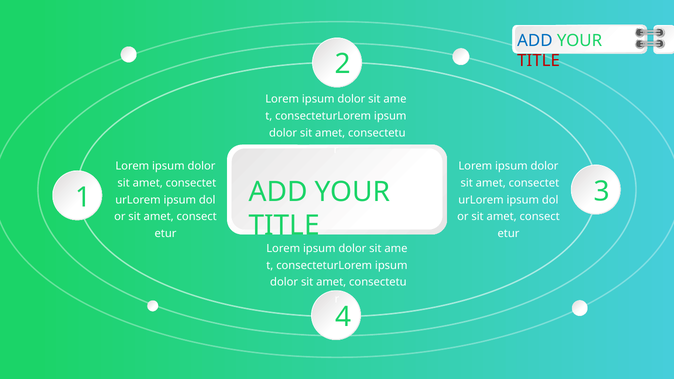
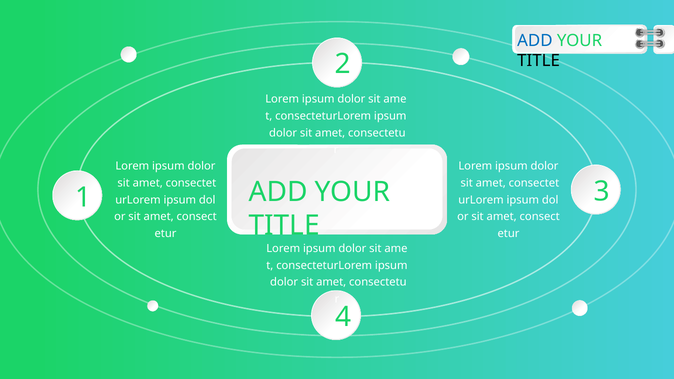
TITLE colour: red -> black (539, 61)
